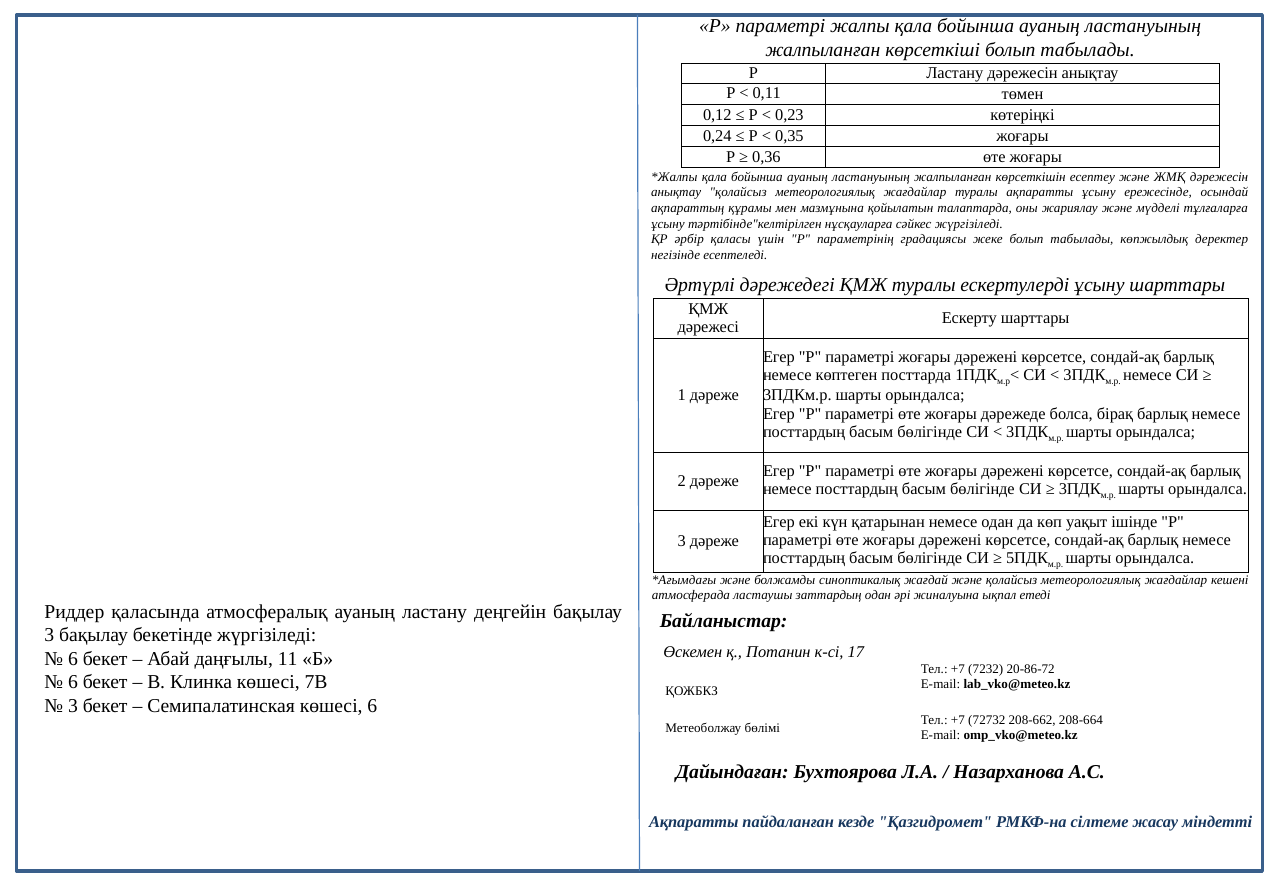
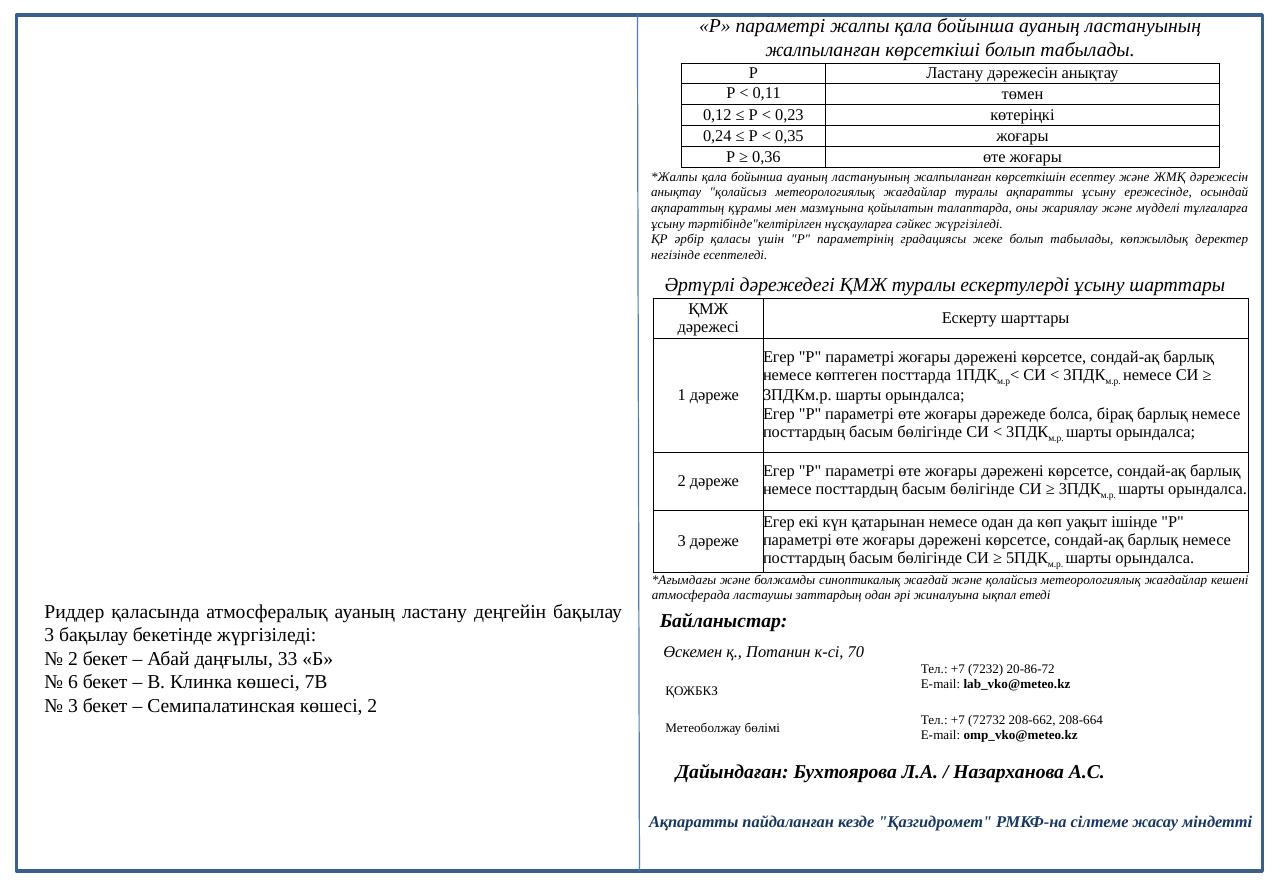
17: 17 -> 70 (856, 652)
6: 6 -> 2 (73, 658)
11: 11 -> 33 (288, 658)
көшесі 6: 6 -> 2 (372, 706)
